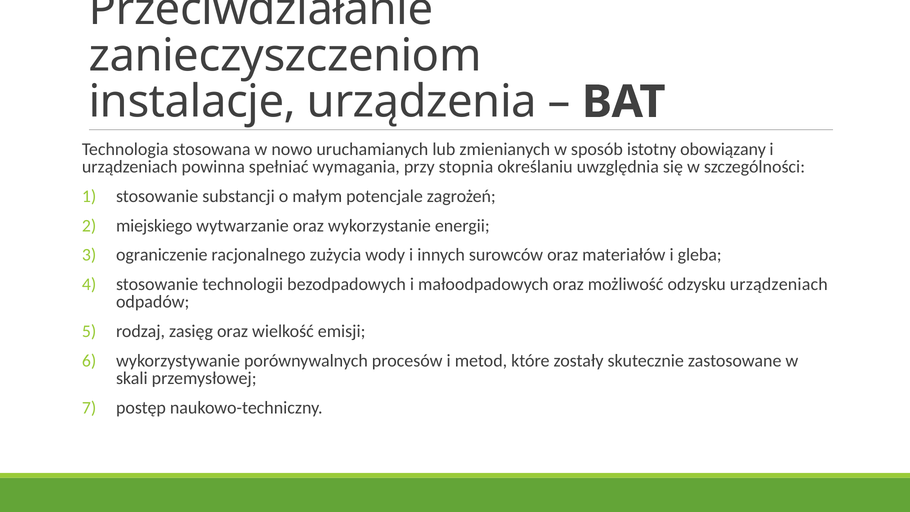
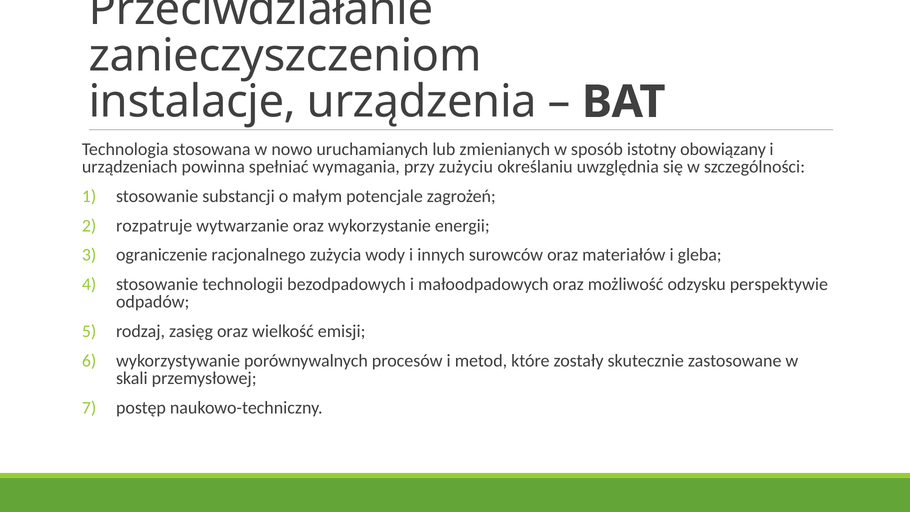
stopnia: stopnia -> zużyciu (466, 167)
miejskiego: miejskiego -> rozpatruje (154, 226)
odzysku urządzeniach: urządzeniach -> perspektywie (779, 284)
